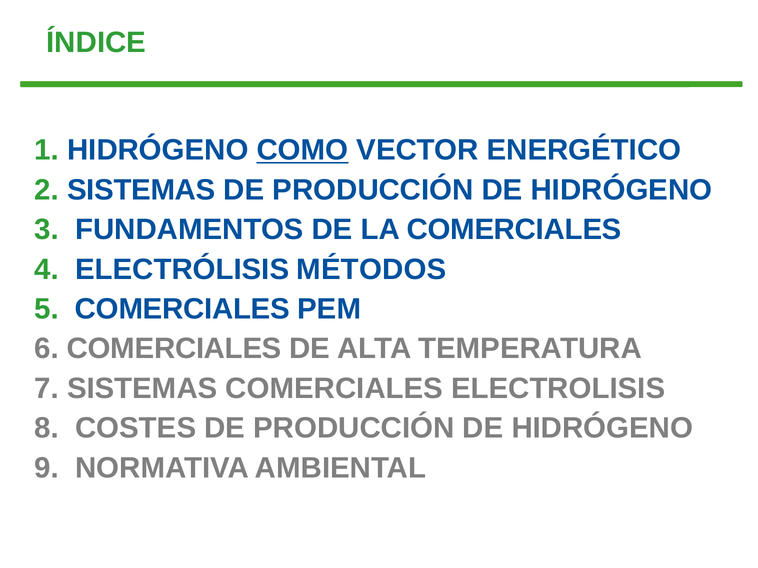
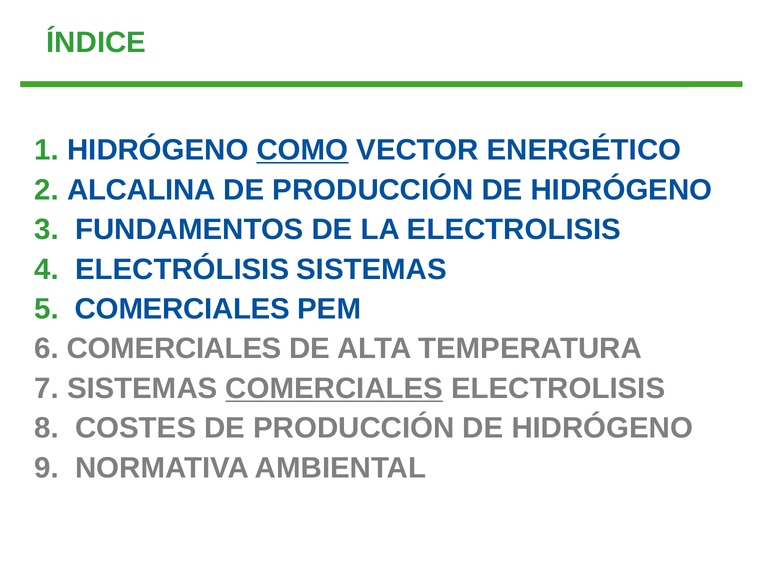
2 SISTEMAS: SISTEMAS -> ALCALINA (141, 190)
LA COMERCIALES: COMERCIALES -> ELECTROLISIS (514, 230)
ELECTRÓLISIS MÉTODOS: MÉTODOS -> SISTEMAS (371, 270)
COMERCIALES underline: none -> present (334, 389)
